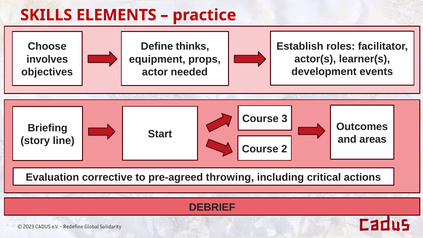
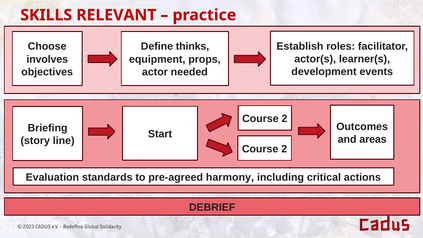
ELEMENTS: ELEMENTS -> RELEVANT (116, 15)
3: 3 -> 2 (284, 119)
corrective: corrective -> standards (107, 177)
throwing: throwing -> harmony (230, 177)
